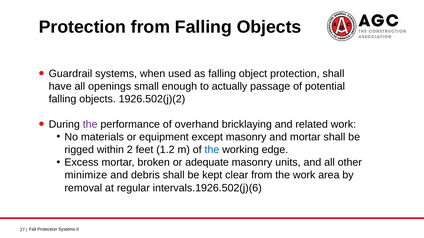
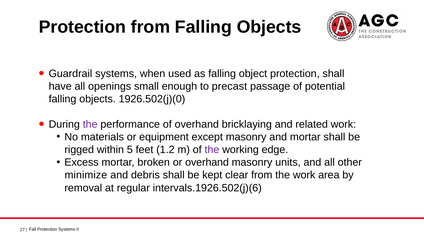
actually: actually -> precast (229, 86)
1926.502(j)(2: 1926.502(j)(2 -> 1926.502(j)(0 (152, 99)
2: 2 -> 5 (130, 150)
the colour: blue -> purple (212, 150)
or adequate: adequate -> overhand (207, 163)
